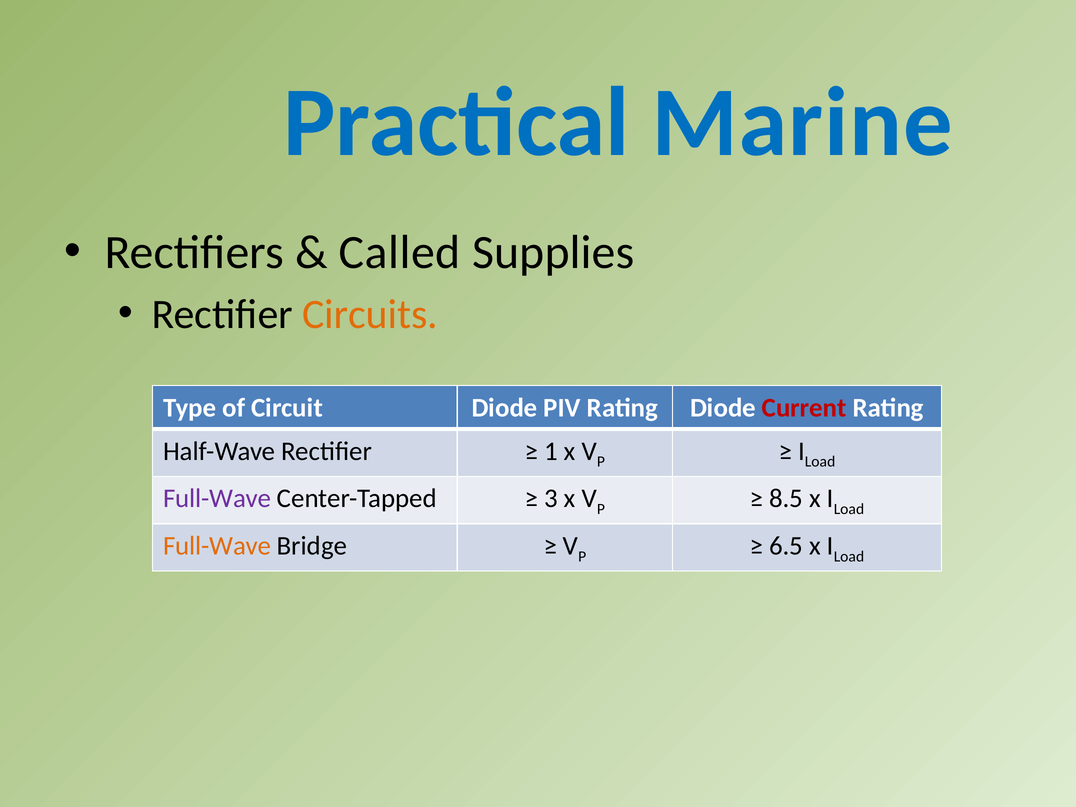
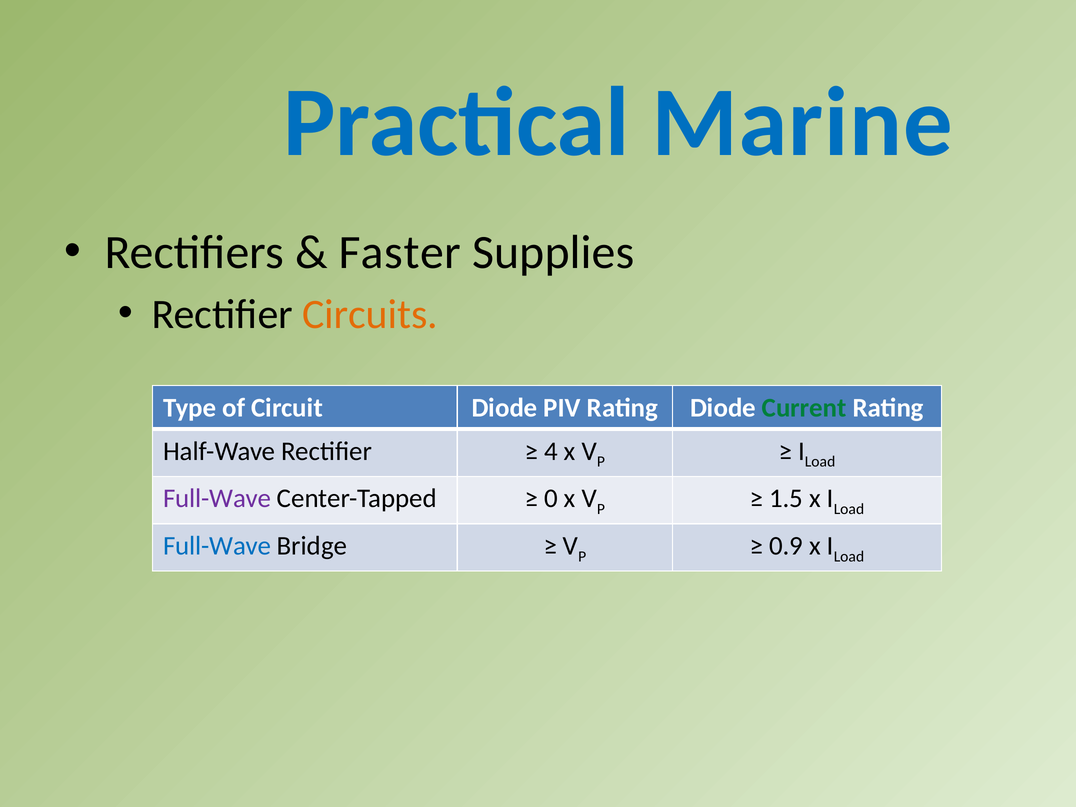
Called: Called -> Faster (400, 252)
Current colour: red -> green (804, 408)
1: 1 -> 4 (551, 451)
3: 3 -> 0 (551, 499)
8.5: 8.5 -> 1.5 (786, 499)
Full-Wave colour: orange -> blue (217, 546)
6.5: 6.5 -> 0.9 (786, 546)
